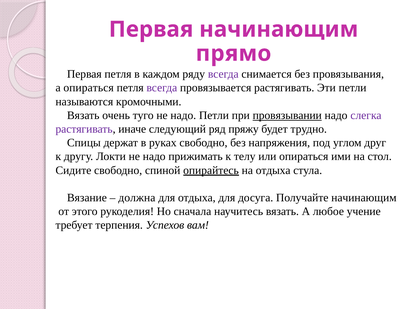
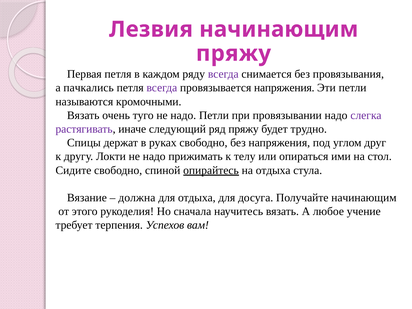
Первая: Первая -> Лезвия (151, 29)
прямо: прямо -> пряжу (233, 53)
а опираться: опираться -> пачкались (89, 88)
провязывается растягивать: растягивать -> напряжения (284, 88)
провязывании underline: present -> none (287, 115)
